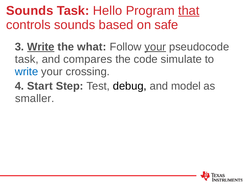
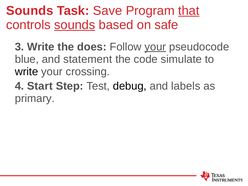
Hello: Hello -> Save (108, 11)
sounds underline: none -> present (75, 25)
Write underline: present -> none (41, 47)
what: what -> does (92, 47)
task: task -> blue (27, 59)
compares: compares -> statement (88, 59)
write colour: blue -> black (27, 72)
model: model -> labels (186, 86)
smaller: smaller -> primary (35, 98)
